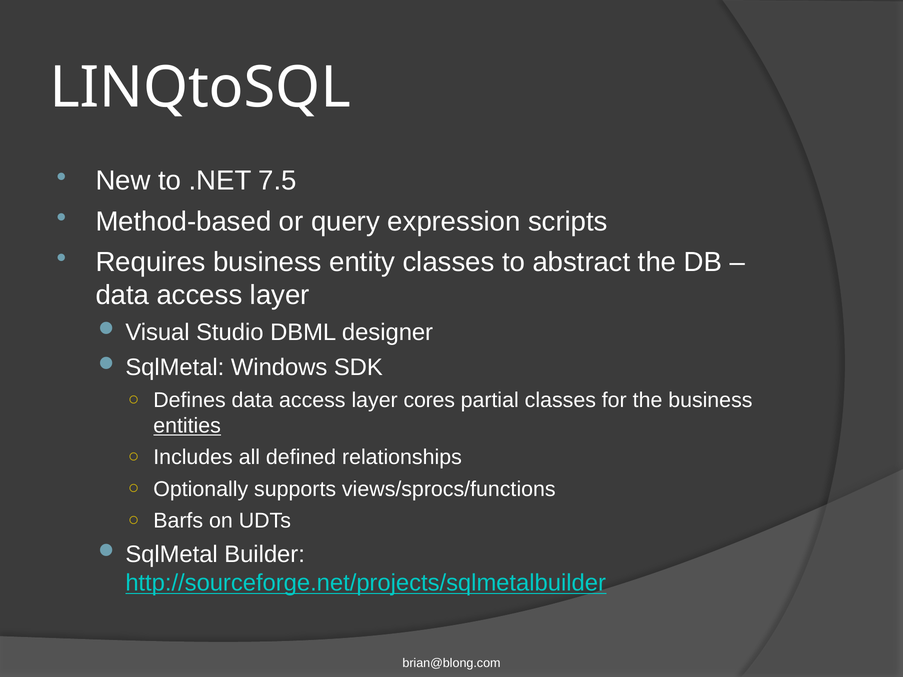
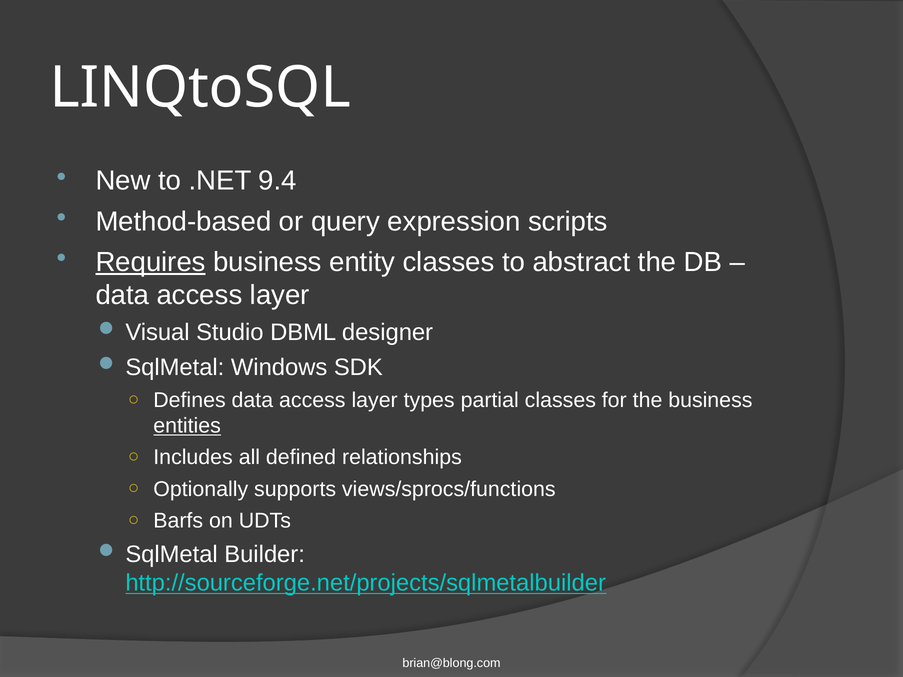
7.5: 7.5 -> 9.4 (278, 181)
Requires underline: none -> present (151, 262)
cores: cores -> types (429, 400)
